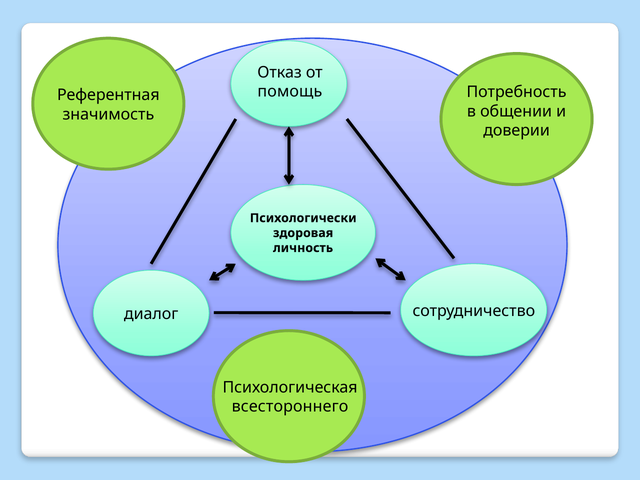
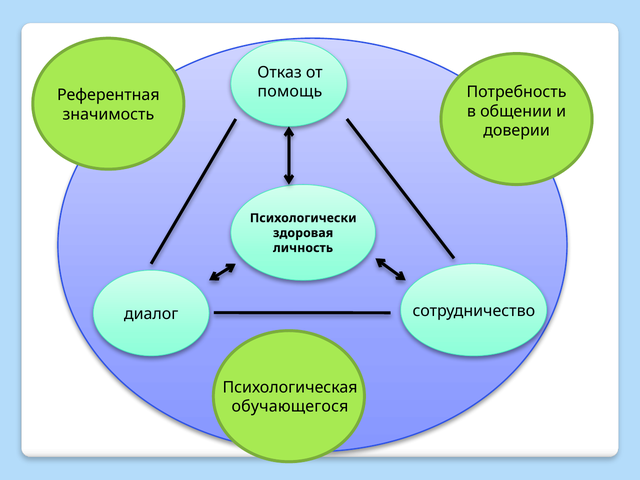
всестороннего: всестороннего -> обучающегося (290, 407)
